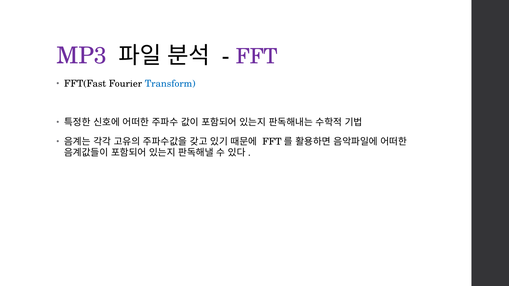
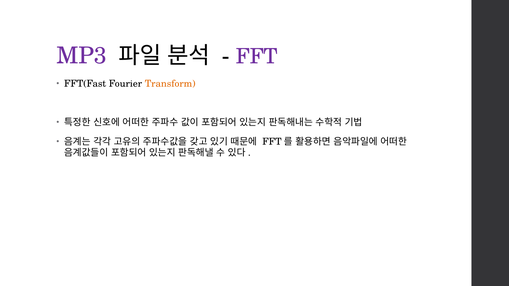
Transform colour: blue -> orange (170, 84)
